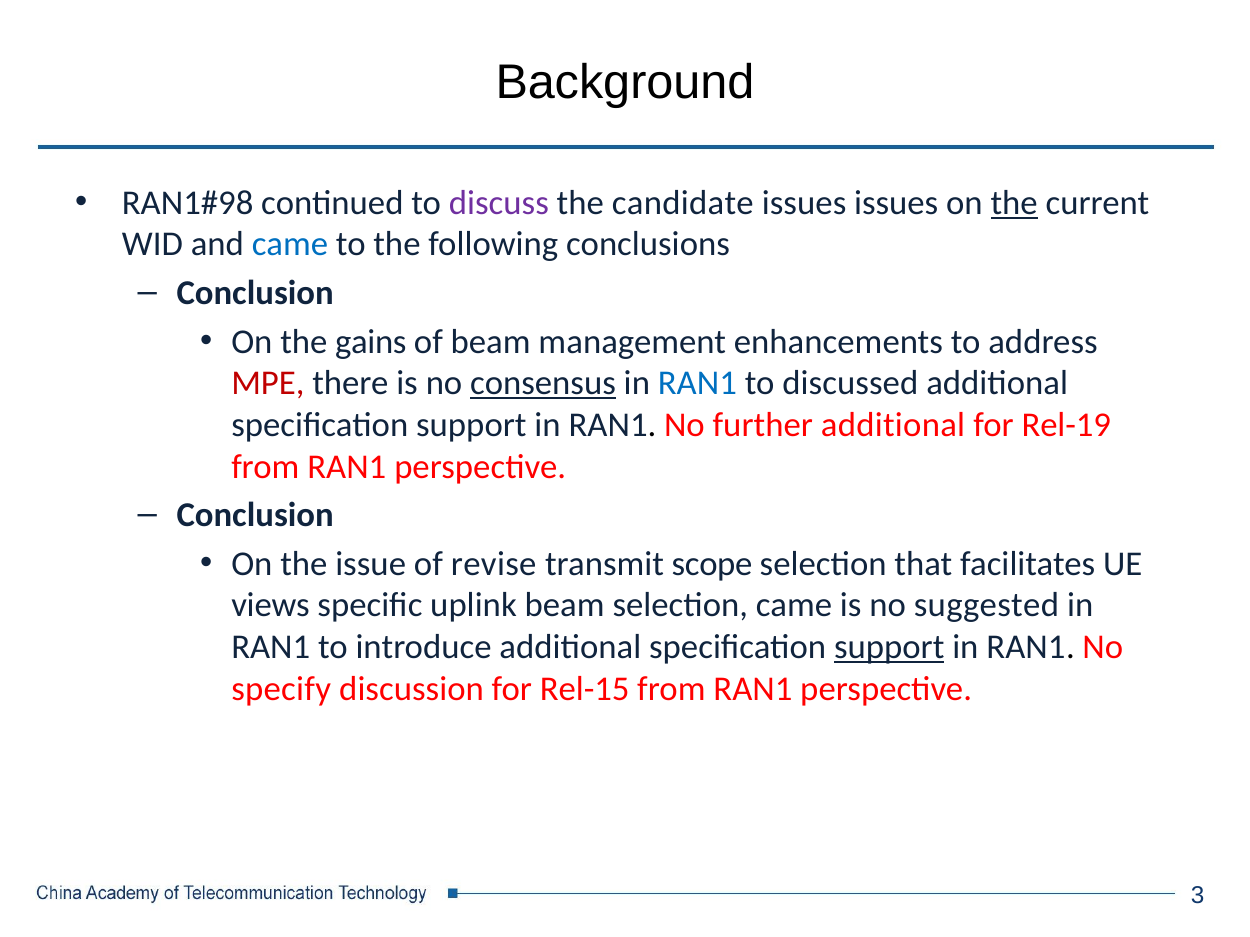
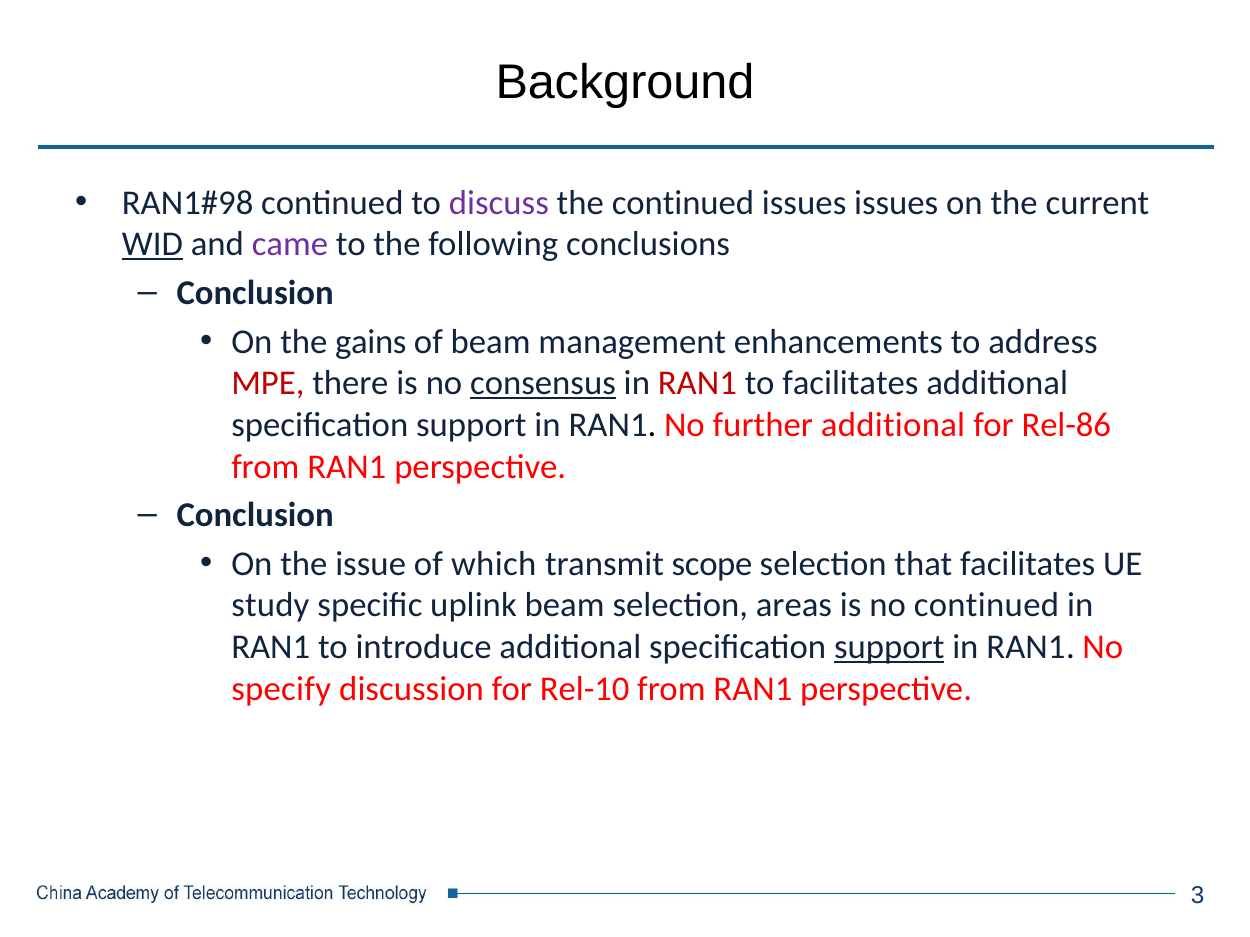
the candidate: candidate -> continued (683, 203)
the underline: present -> none (1014, 203)
WID underline: none -> present (152, 245)
came colour: blue -> purple (290, 245)
RAN1 colour: blue -> red (697, 384)
to discussed: discussed -> facilitates (850, 384)
Rel-19: Rel-19 -> Rel-86 (1066, 425)
revise: revise -> which (494, 564)
views: views -> study (270, 606)
selection came: came -> areas (794, 606)
no suggested: suggested -> continued (986, 606)
Rel-15: Rel-15 -> Rel-10 (585, 689)
